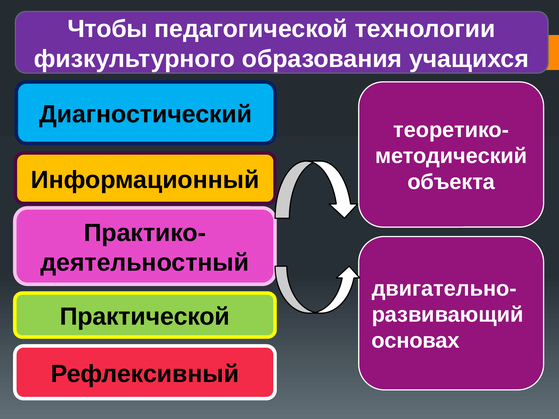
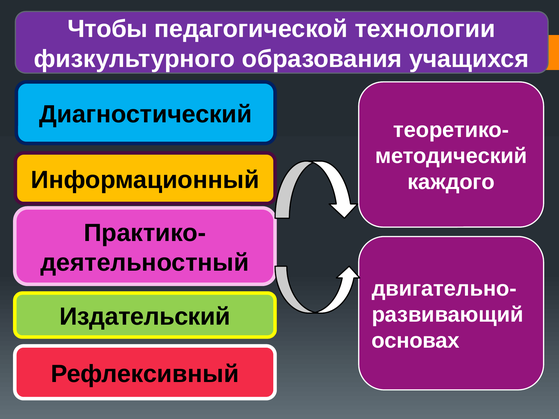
объекта: объекта -> каждого (451, 182)
Практической: Практической -> Издательский (145, 317)
